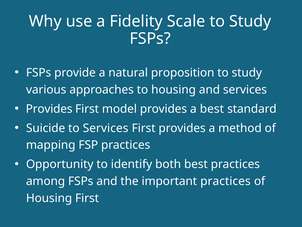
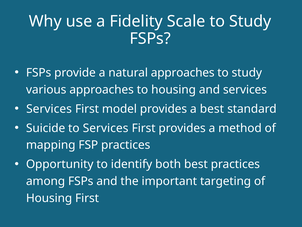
natural proposition: proposition -> approaches (183, 73)
Provides: Provides -> Services (49, 109)
important practices: practices -> targeting (226, 181)
